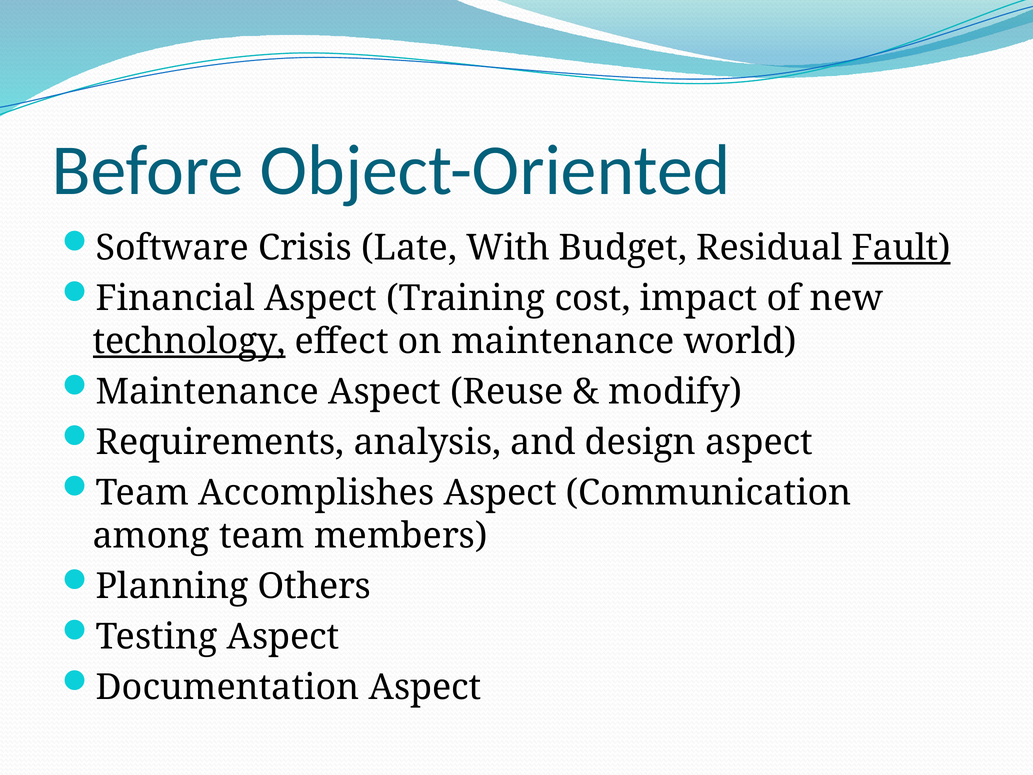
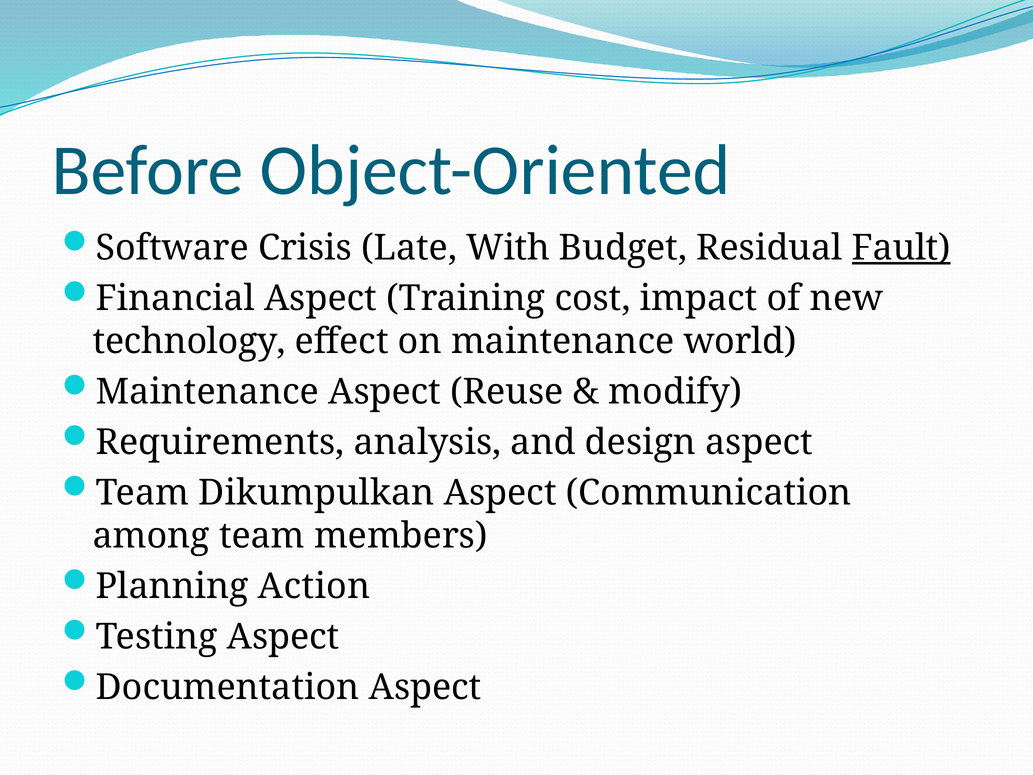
technology underline: present -> none (189, 341)
Accomplishes: Accomplishes -> Dikumpulkan (317, 493)
Others: Others -> Action (314, 586)
